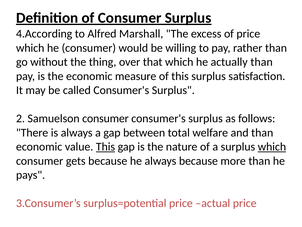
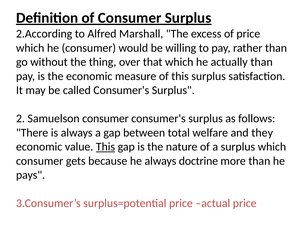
4.According: 4.According -> 2.According (44, 34)
and than: than -> they (262, 132)
which underline: present -> none (272, 147)
always because: because -> doctrine (198, 161)
